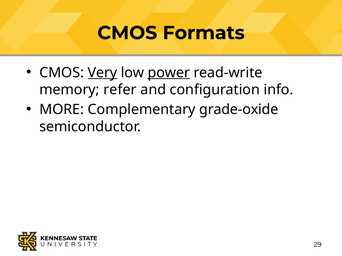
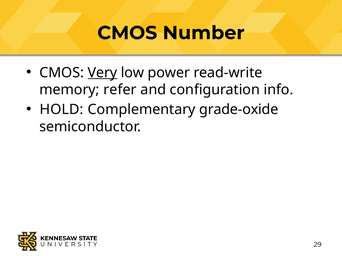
Formats: Formats -> Number (204, 33)
power underline: present -> none (169, 73)
MORE: MORE -> HOLD (62, 110)
